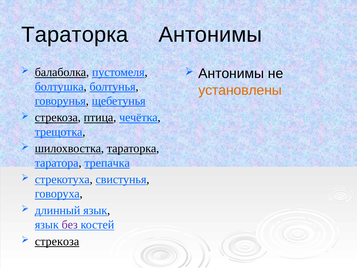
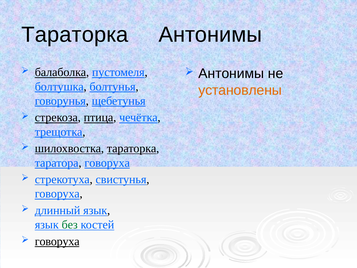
таратора трепачка: трепачка -> говоруха (107, 163)
без colour: purple -> green (70, 225)
стрекоза: стрекоза -> говоруха (57, 241)
